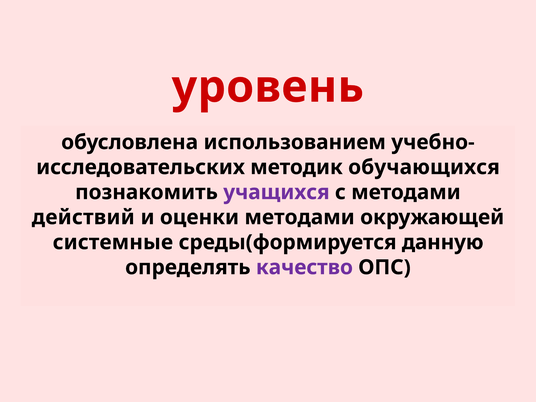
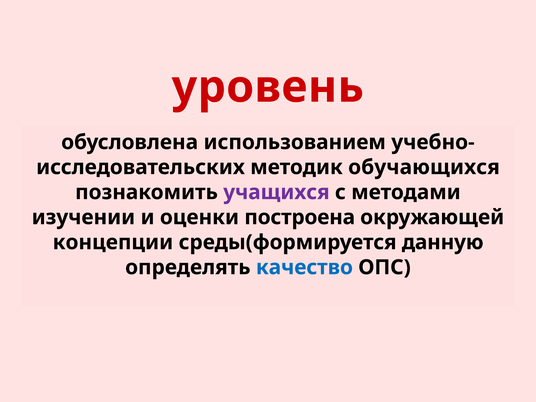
действий: действий -> изучении (83, 217)
оценки методами: методами -> построена (300, 217)
системные: системные -> концепции (113, 242)
качество colour: purple -> blue (304, 267)
